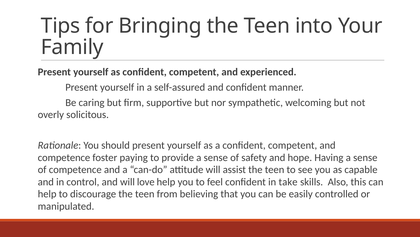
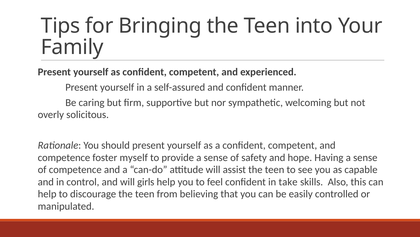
paying: paying -> myself (134, 157)
love: love -> girls (146, 181)
